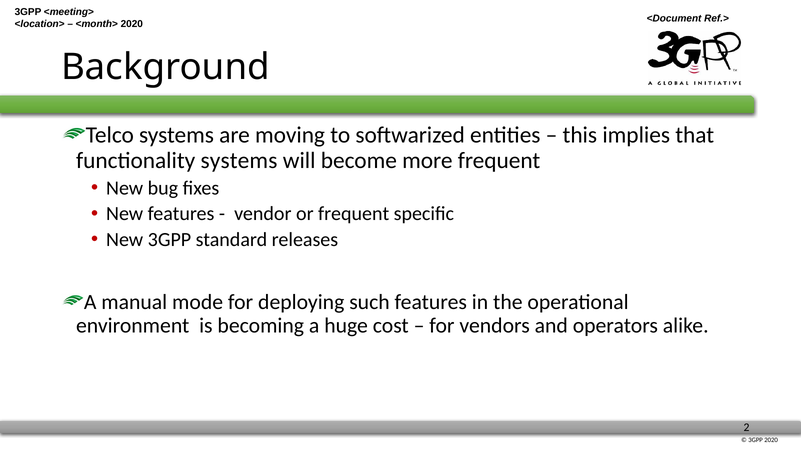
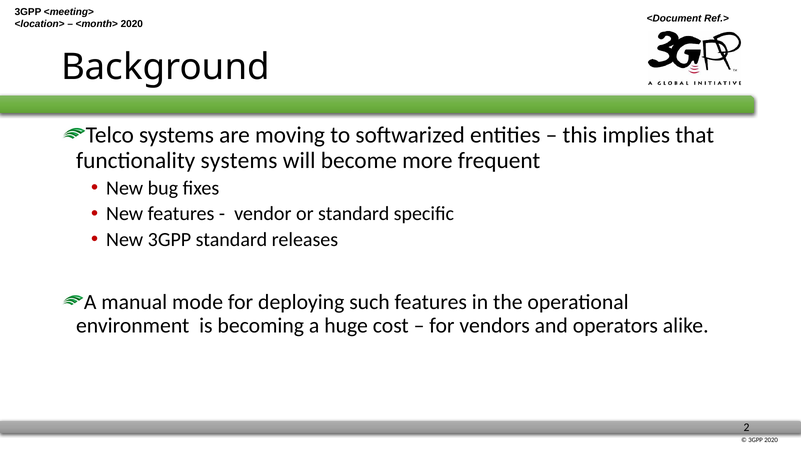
or frequent: frequent -> standard (354, 214)
